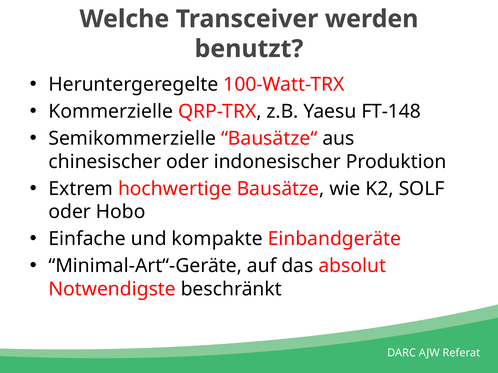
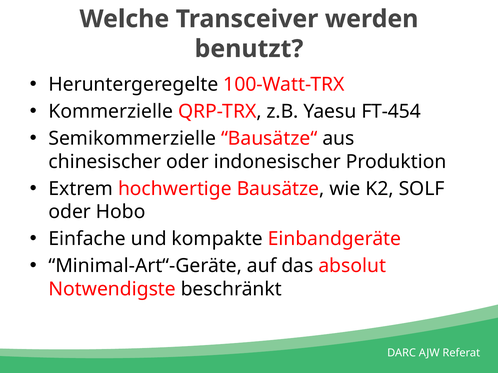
FT-148: FT-148 -> FT-454 (391, 112)
